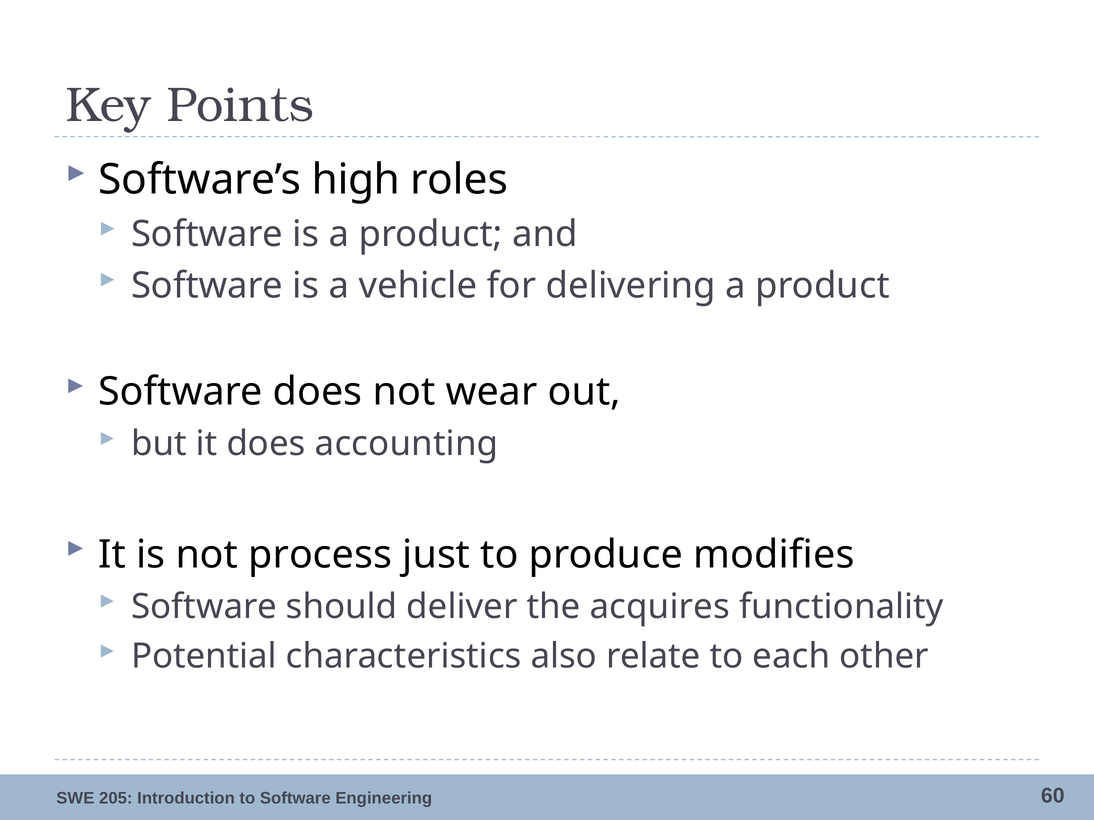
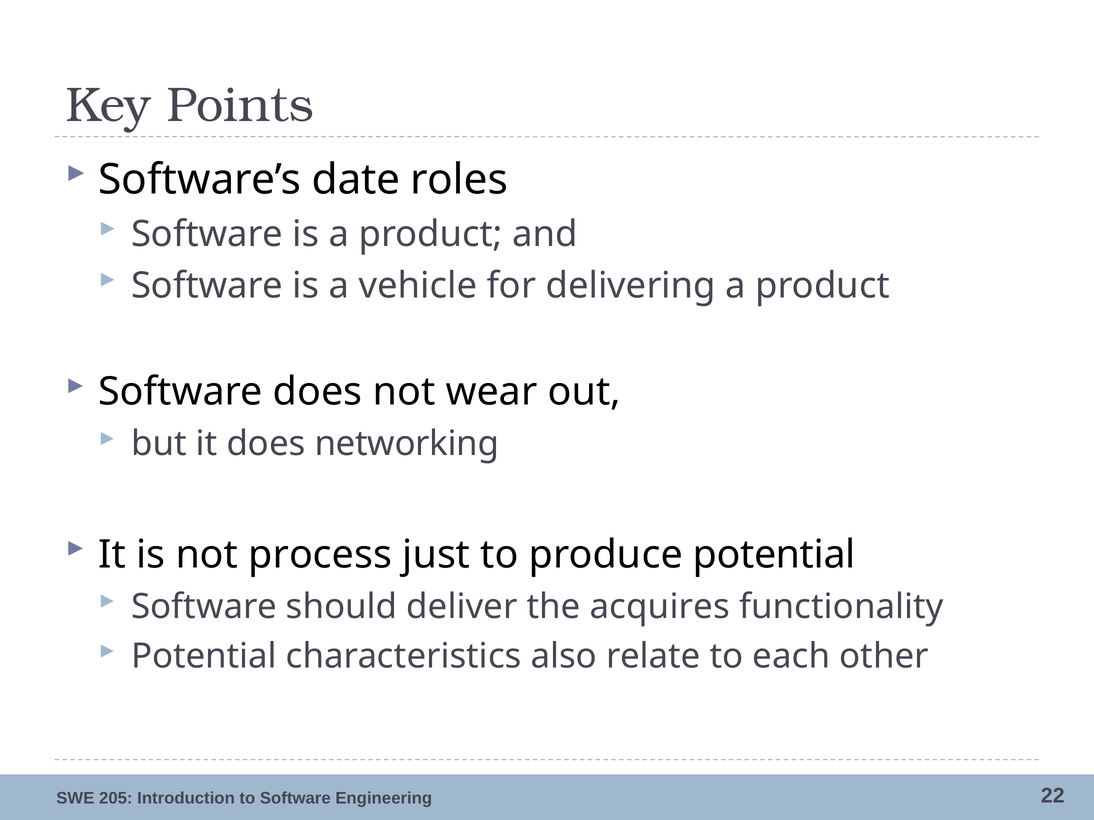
high: high -> date (356, 180)
accounting: accounting -> networking (407, 444)
produce modifies: modifies -> potential (774, 555)
60: 60 -> 22 (1053, 796)
